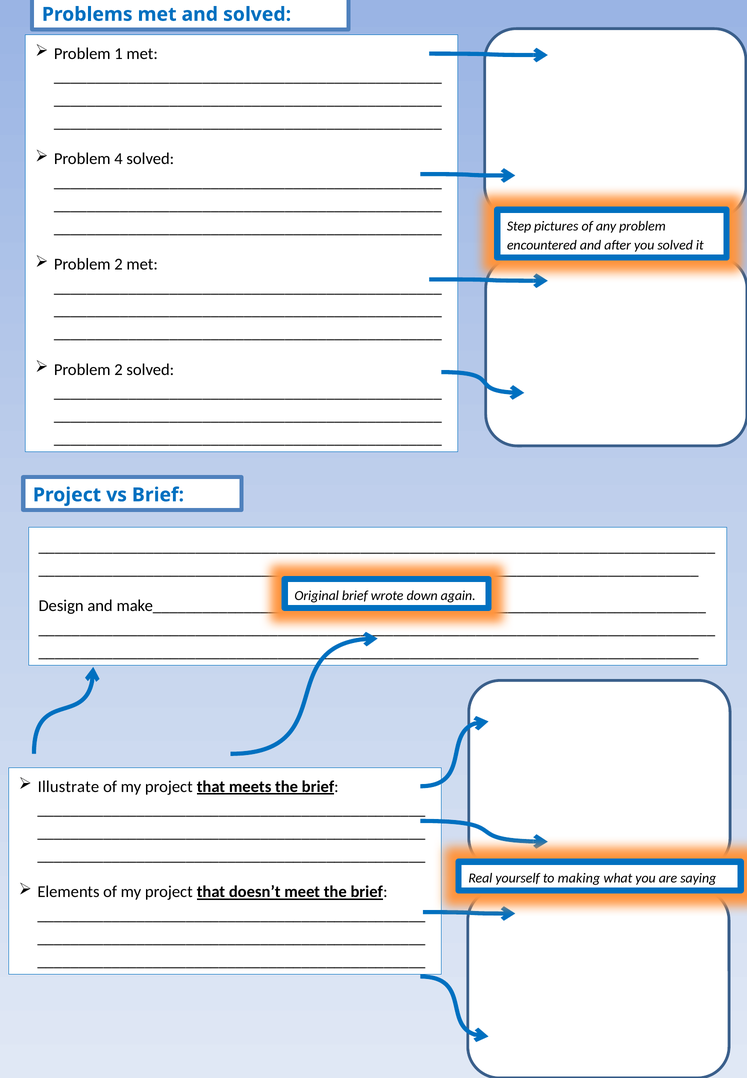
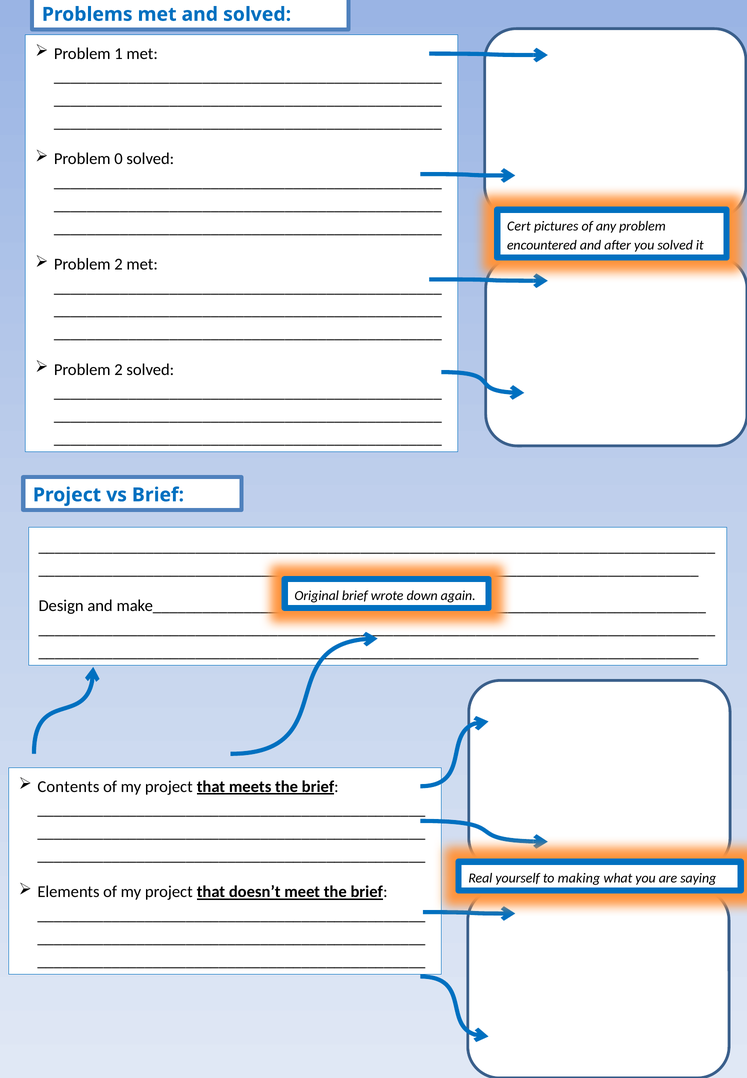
4: 4 -> 0 (119, 159)
Step: Step -> Cert (519, 227)
Illustrate: Illustrate -> Contents (68, 787)
